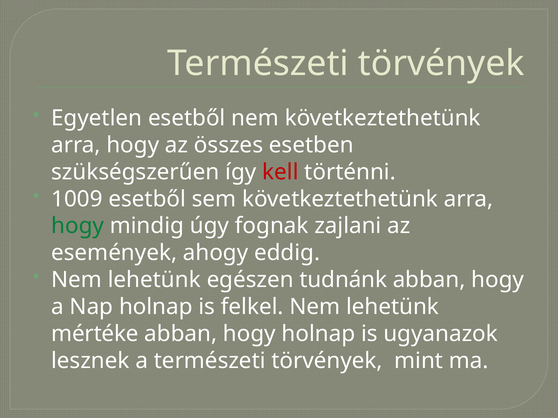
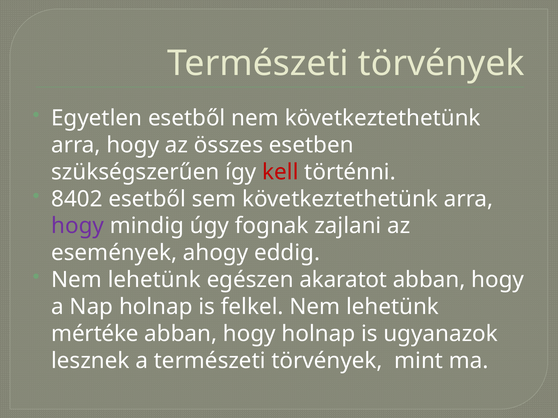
1009: 1009 -> 8402 (77, 199)
hogy colour: green -> purple (78, 226)
tudnánk: tudnánk -> akaratot (343, 280)
